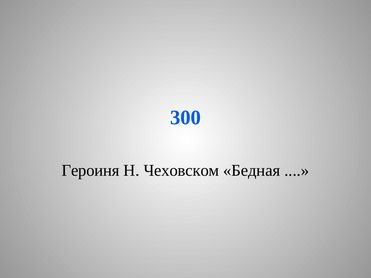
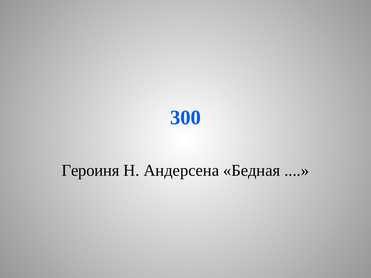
Чеховском: Чеховском -> Андерсена (181, 171)
